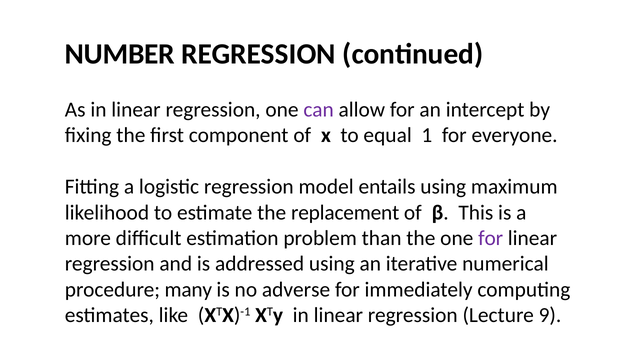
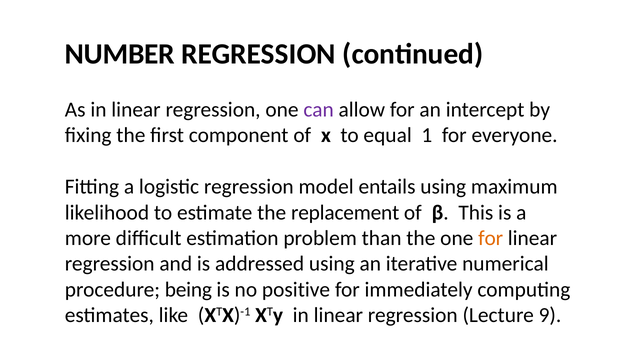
for colour: purple -> orange (491, 238)
many: many -> being (188, 289)
adverse: adverse -> positive (296, 289)
